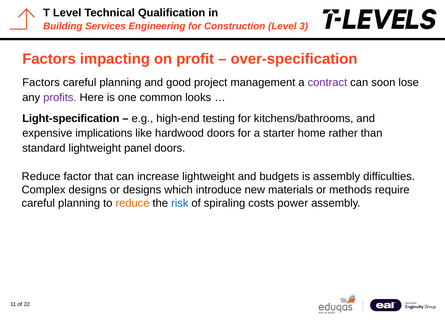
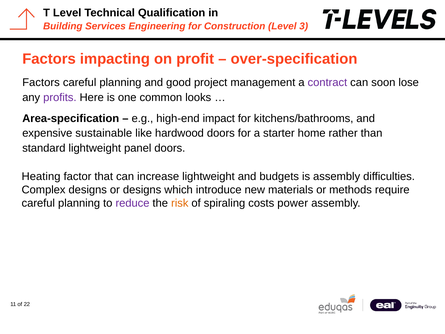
Light-specification: Light-specification -> Area-specification (71, 118)
testing: testing -> impact (219, 118)
implications: implications -> sustainable (104, 133)
Reduce: Reduce -> Heating (41, 176)
reduce colour: orange -> purple (133, 203)
risk colour: blue -> orange (180, 203)
